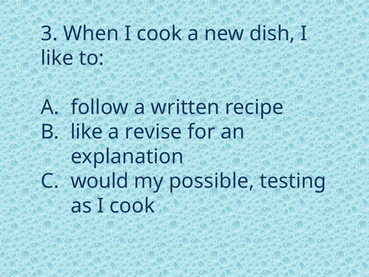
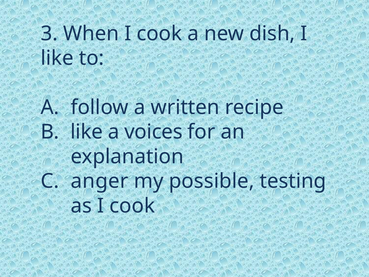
revise: revise -> voices (153, 132)
would: would -> anger (99, 181)
